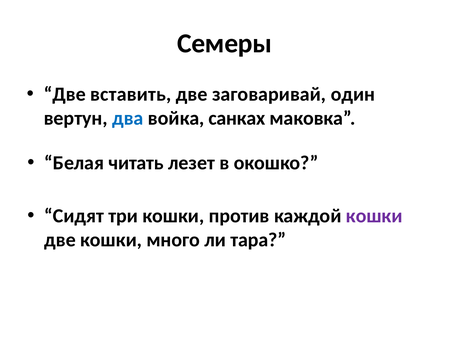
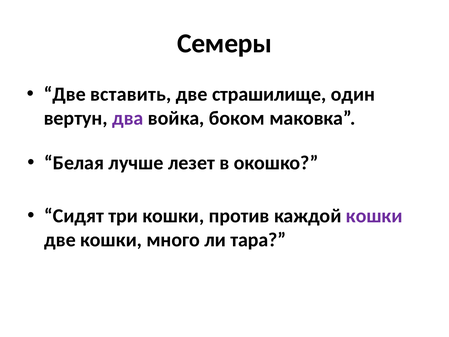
заговаривай: заговаривай -> страшилище (269, 94)
два colour: blue -> purple (128, 118)
санках: санках -> боком (237, 118)
читать: читать -> лучше (136, 163)
